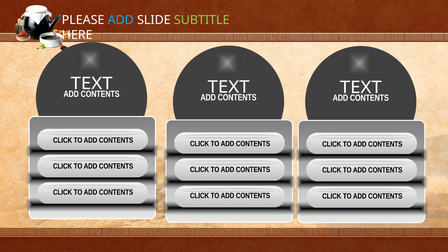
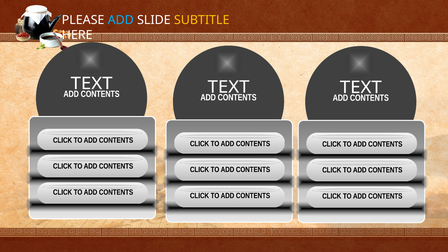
SUBTITLE colour: light green -> yellow (202, 20)
